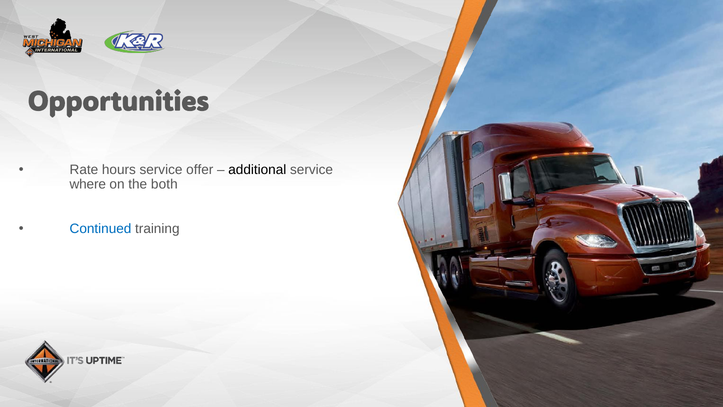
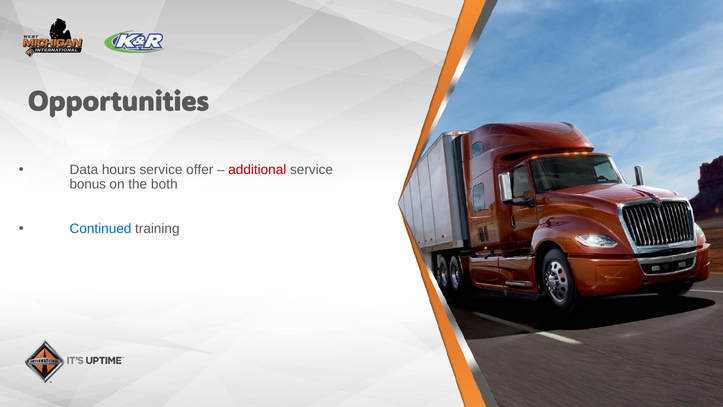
Rate: Rate -> Data (84, 170)
additional colour: black -> red (257, 170)
where: where -> bonus (88, 184)
